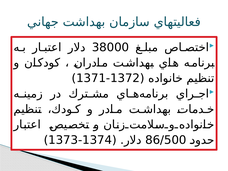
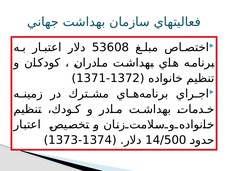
38000: 38000 -> 53608 (110, 47)
86/500: 86/500 -> 14/500 (166, 140)
